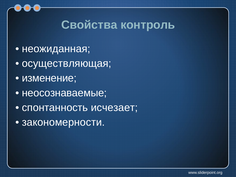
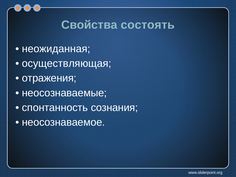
контроль: контроль -> состоять (148, 25)
изменение: изменение -> отражения (49, 78)
исчезает: исчезает -> сознания (114, 108)
закономерности: закономерности -> неосознаваемое (63, 122)
